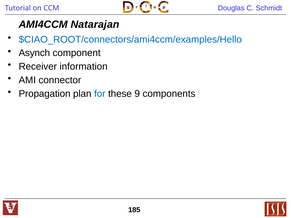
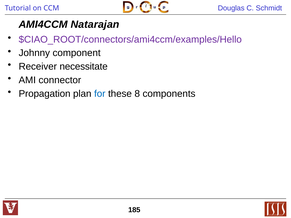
$CIAO_ROOT/connectors/ami4ccm/examples/Hello colour: blue -> purple (130, 39)
Asynch: Asynch -> Johnny (34, 53)
information: information -> necessitate (84, 67)
9: 9 -> 8 (137, 94)
